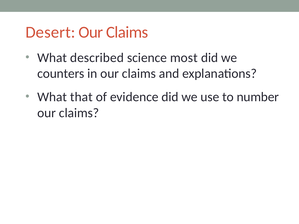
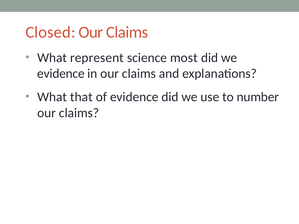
Desert: Desert -> Closed (50, 32)
described: described -> represent (97, 58)
counters: counters -> evidence (61, 74)
